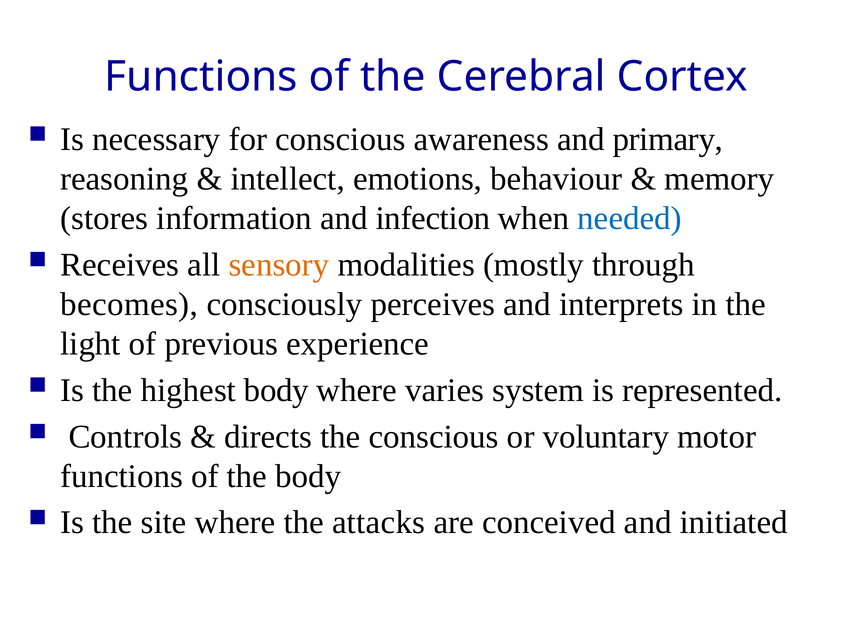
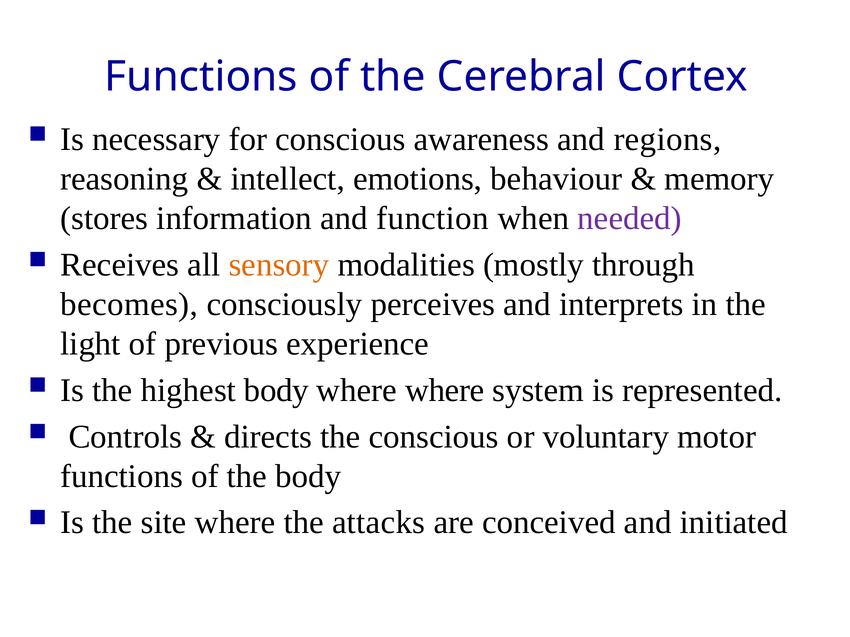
primary: primary -> regions (667, 139)
infection: infection -> function (433, 219)
needed colour: blue -> purple (630, 219)
where varies: varies -> where (445, 391)
